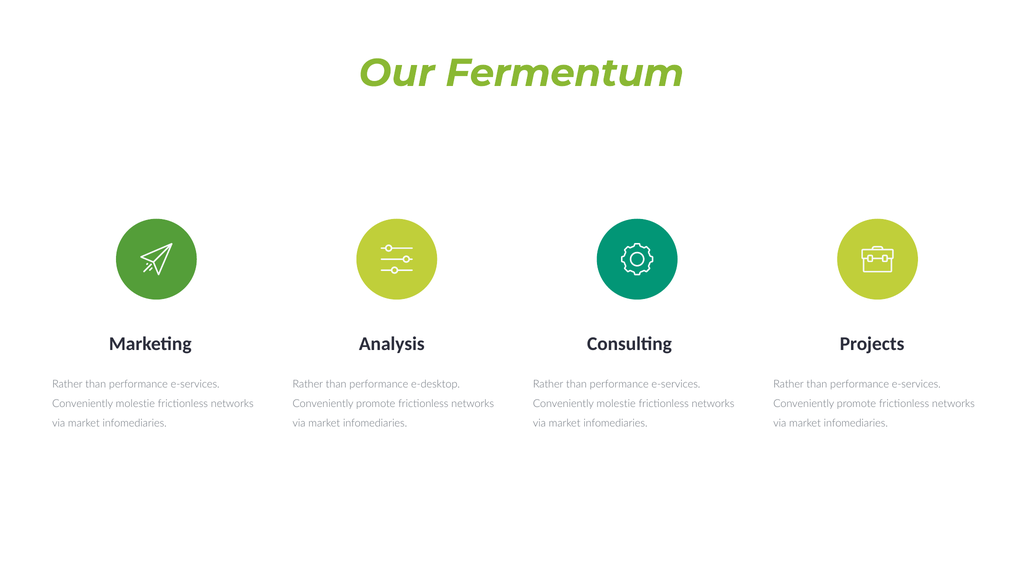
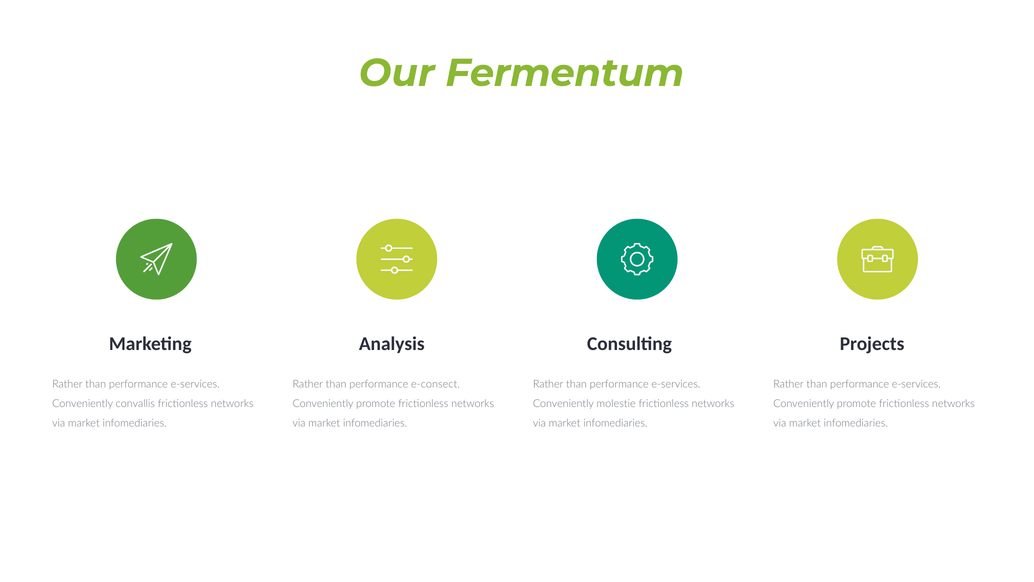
e-desktop: e-desktop -> e-consect (435, 384)
molestie: molestie -> convallis (135, 404)
